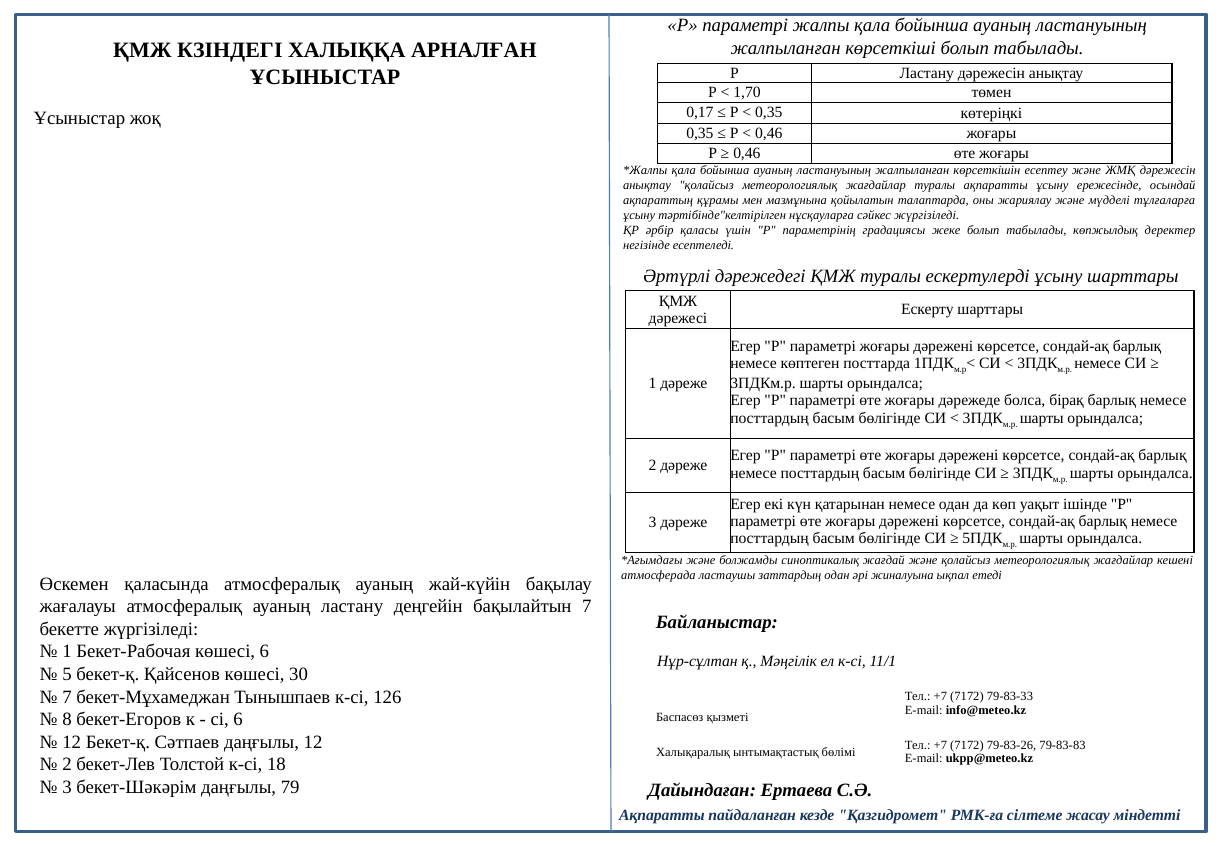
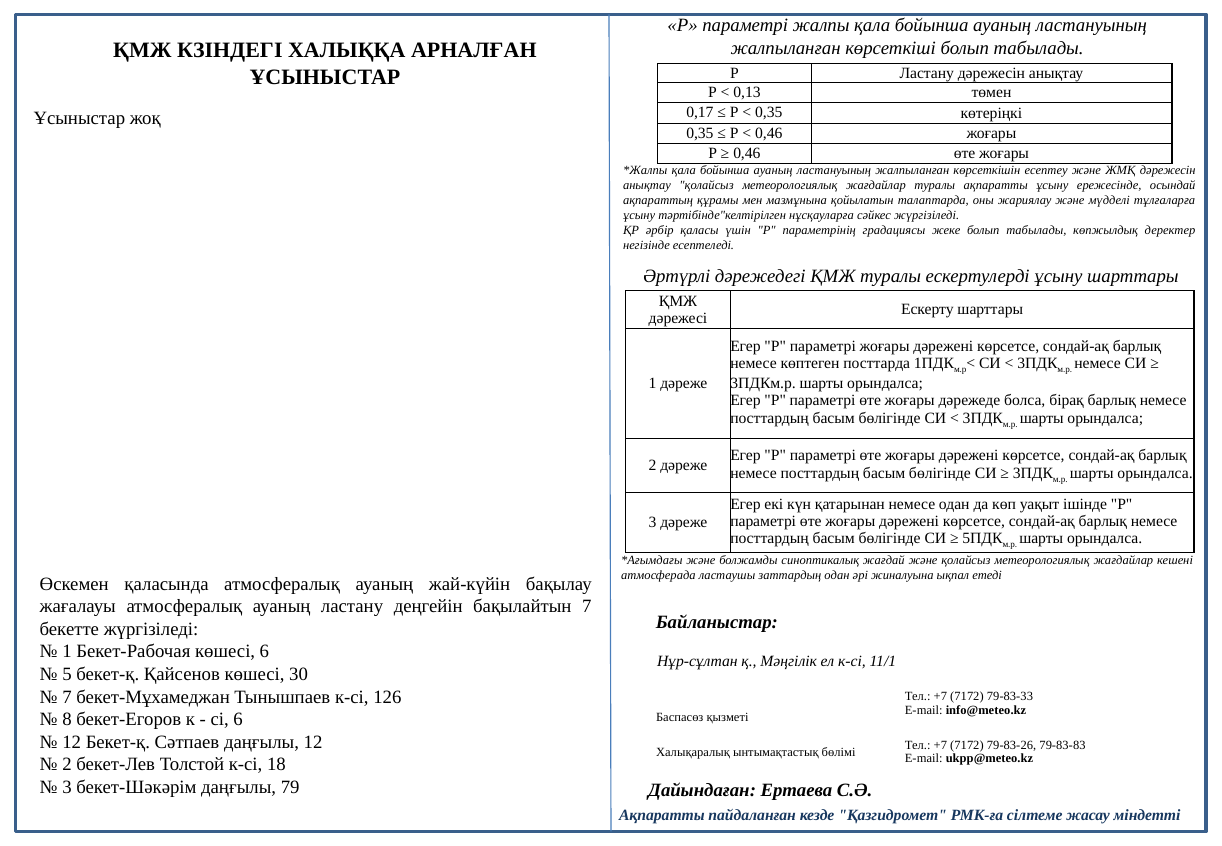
1,70: 1,70 -> 0,13 (747, 93)
